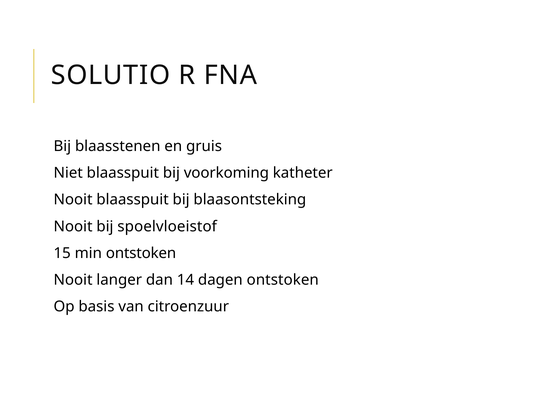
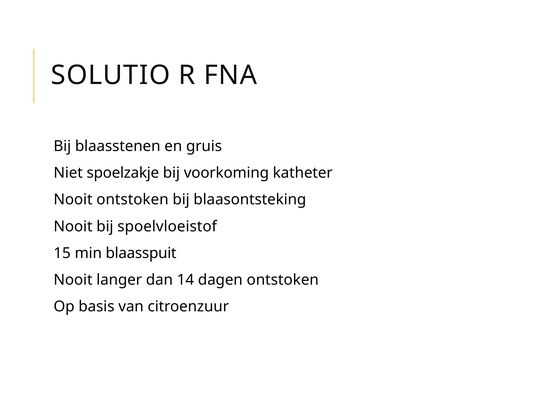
Niet blaasspuit: blaasspuit -> spoelzakje (123, 173)
Nooit blaasspuit: blaasspuit -> ontstoken (132, 199)
min ontstoken: ontstoken -> blaasspuit (141, 253)
